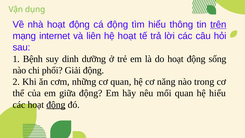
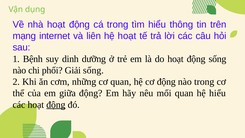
cá động: động -> trong (118, 24)
trên underline: present -> none (218, 24)
Giải động: động -> sống (93, 70)
cơ năng: năng -> động (166, 82)
